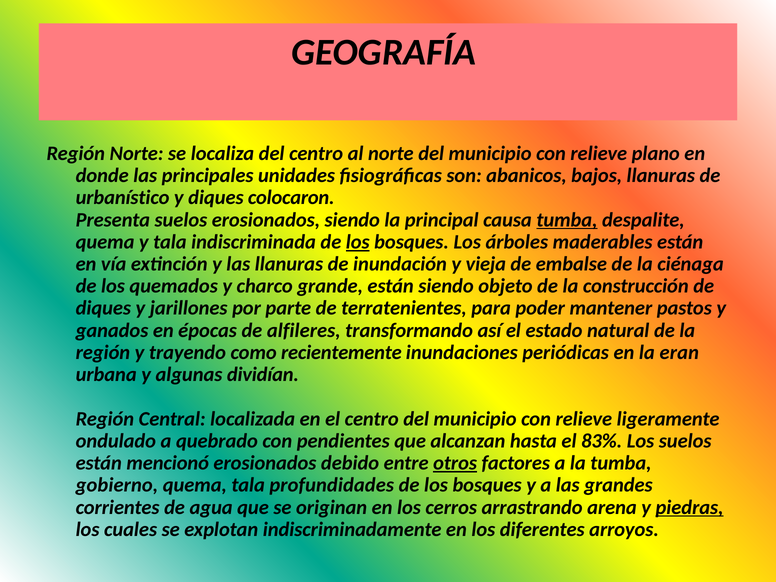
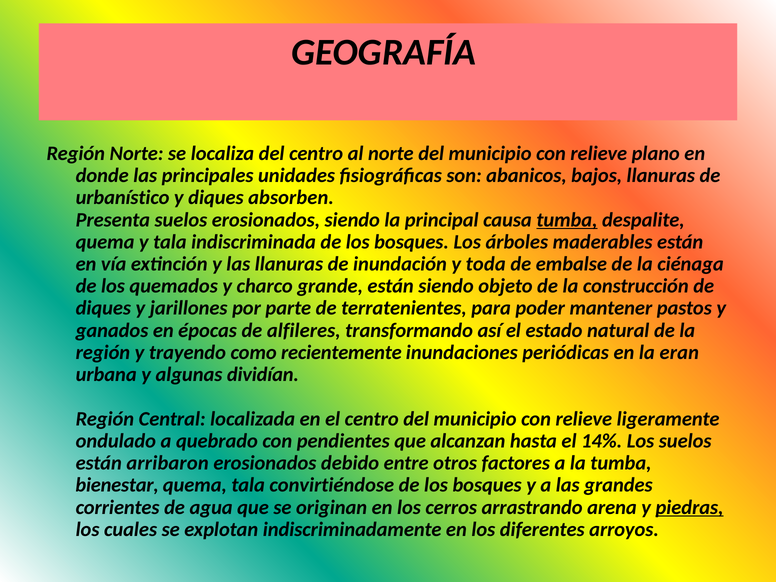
colocaron: colocaron -> absorben (291, 198)
los underline: present -> none (358, 242)
vieja: vieja -> toda (486, 264)
83%: 83% -> 14% (602, 441)
mencionó: mencionó -> arribaron (168, 463)
otros underline: present -> none (455, 463)
gobierno: gobierno -> bienestar (117, 485)
profundidades: profundidades -> convirtiéndose (332, 485)
